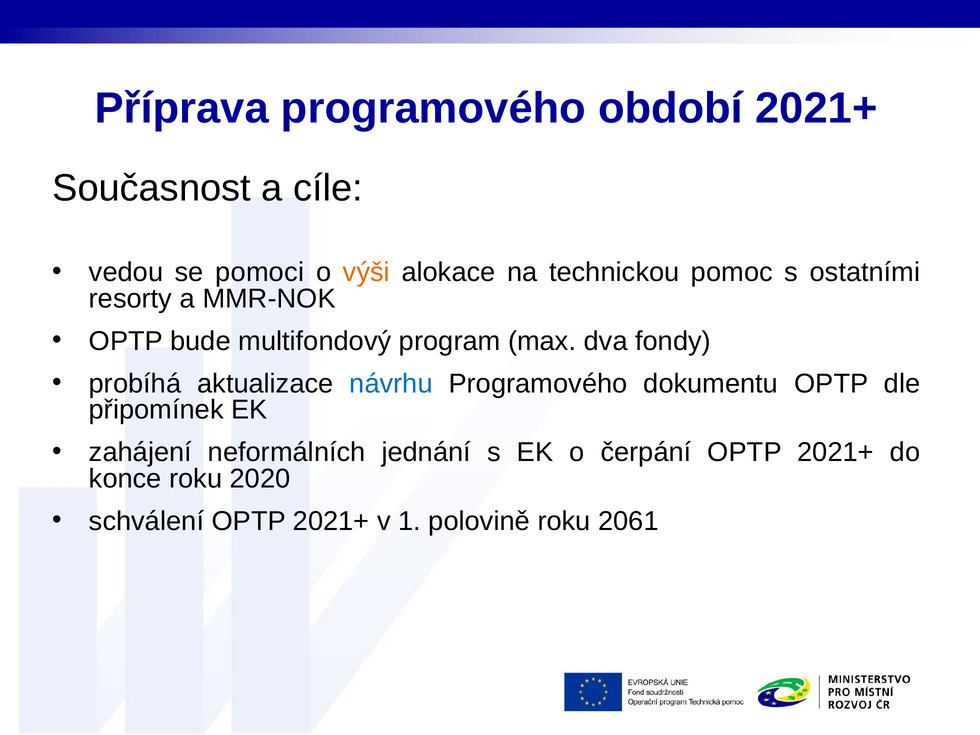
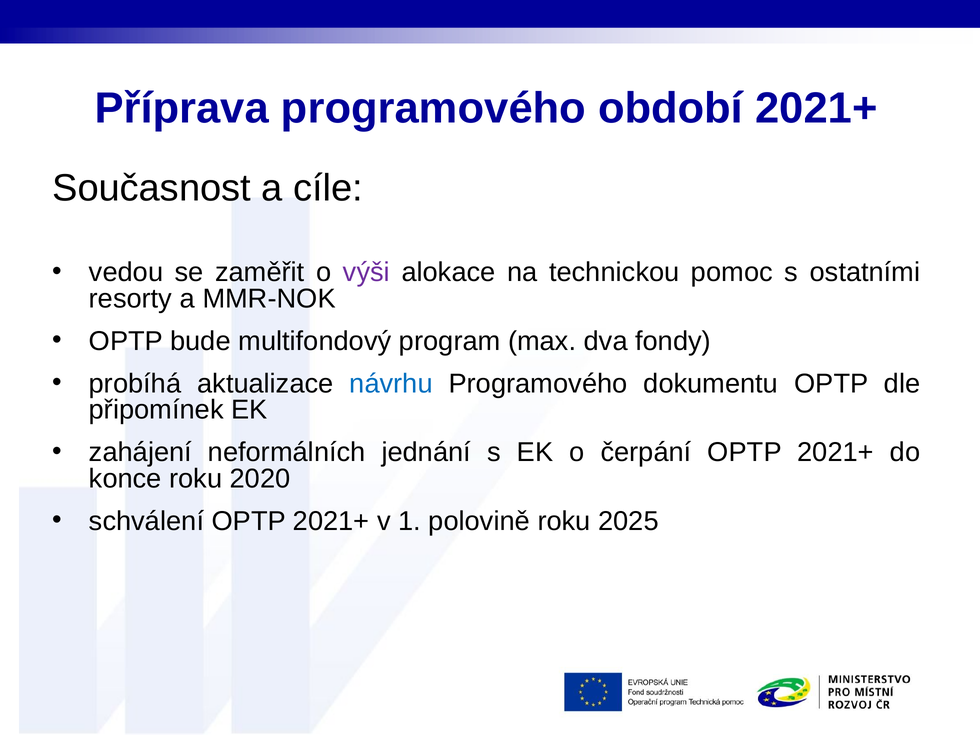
pomoci: pomoci -> zaměřit (260, 273)
výši colour: orange -> purple (366, 273)
2061: 2061 -> 2025 (628, 521)
